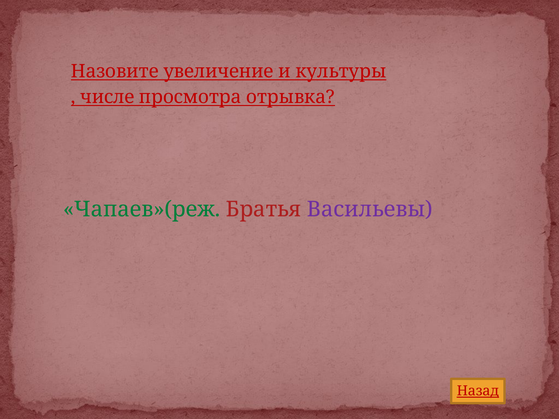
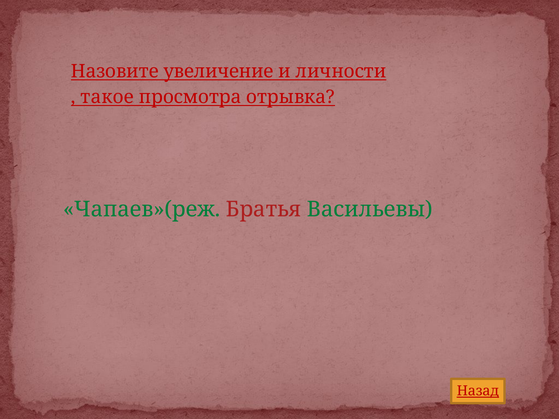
культуры: культуры -> личности (341, 72)
числе: числе -> такое (107, 97)
Васильевы colour: purple -> green (370, 209)
